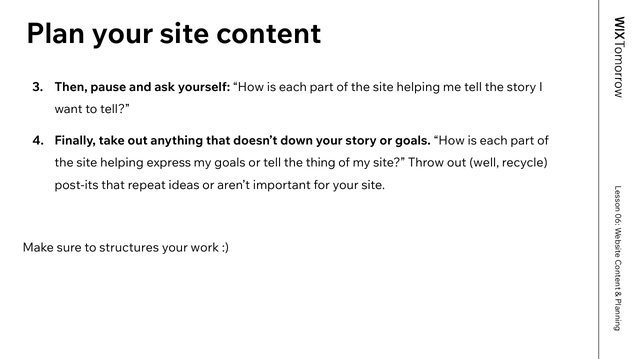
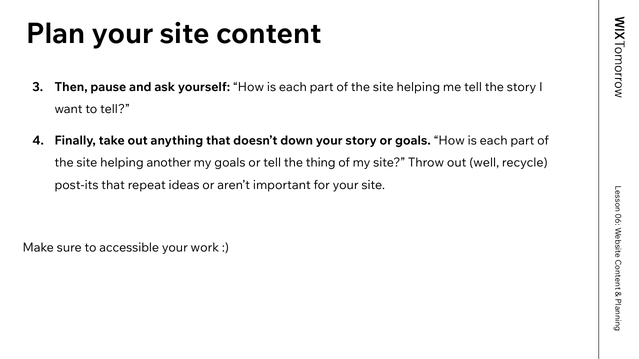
express: express -> another (169, 163)
structures: structures -> accessible (129, 248)
